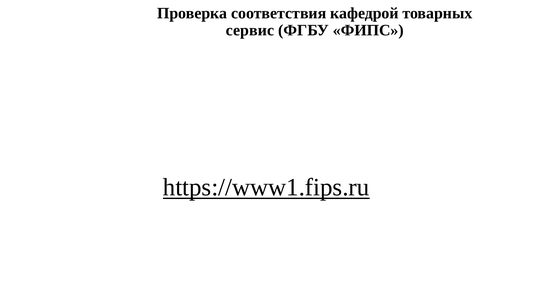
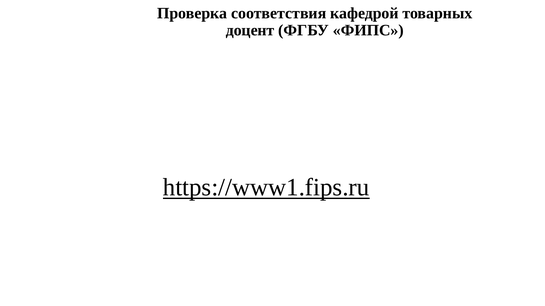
сервис: сервис -> доцент (250, 30)
